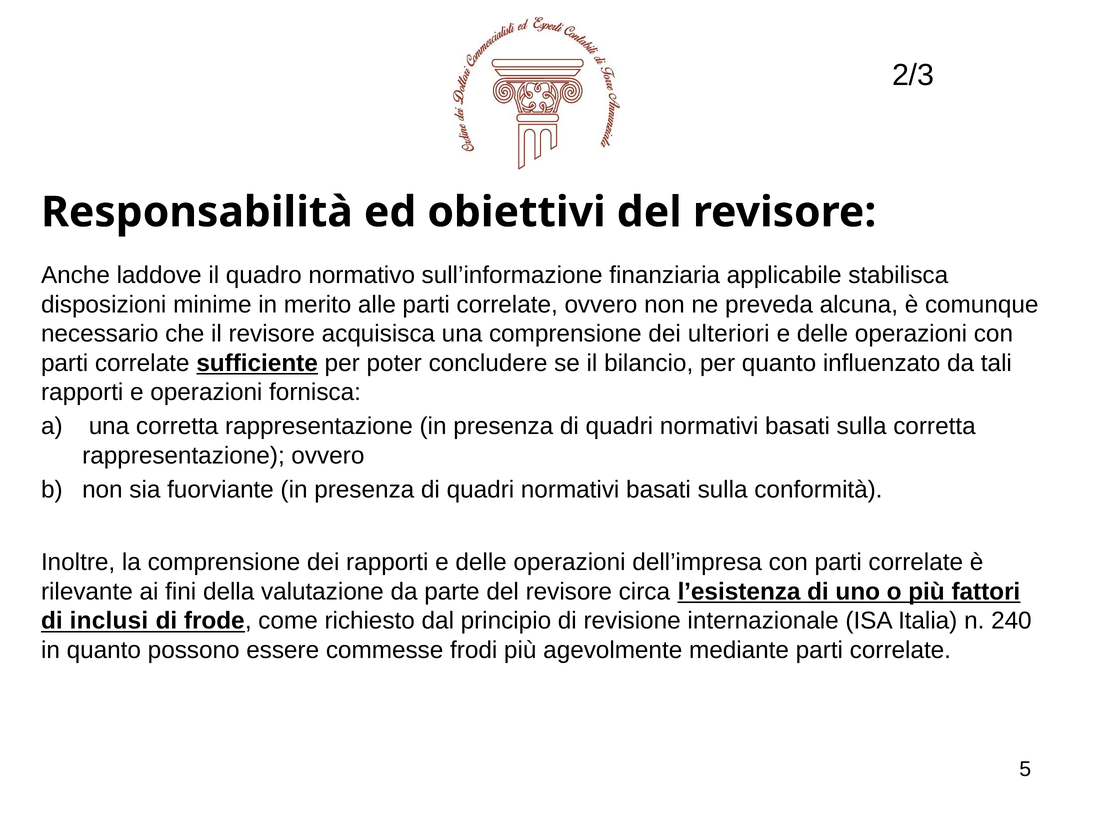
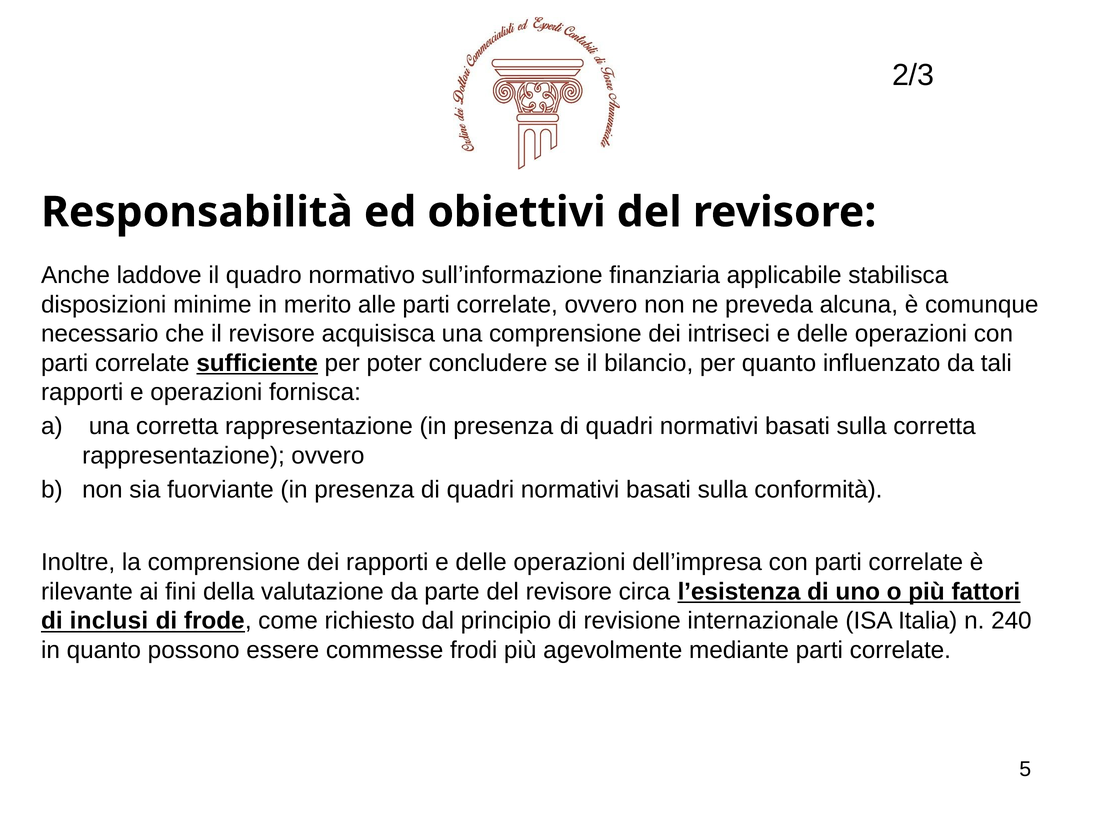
ulteriori: ulteriori -> intriseci (729, 334)
